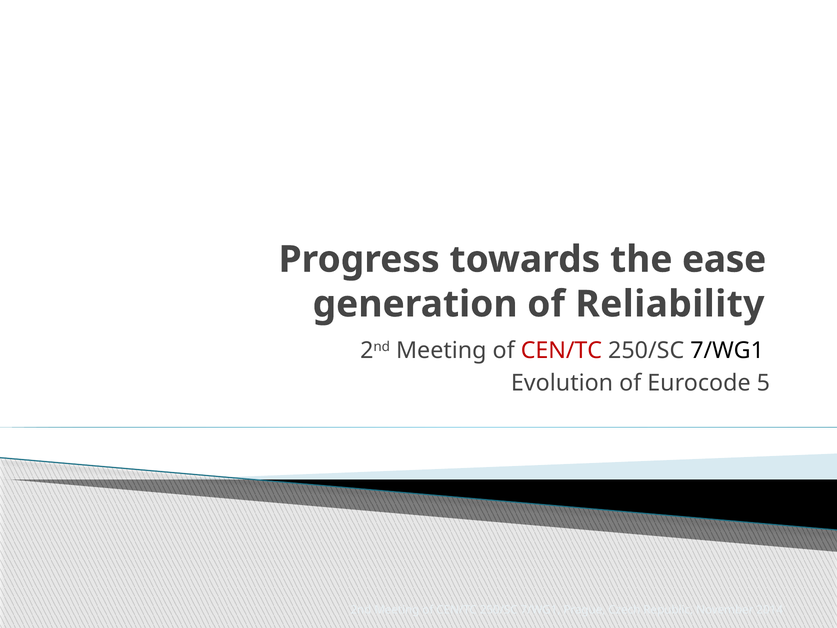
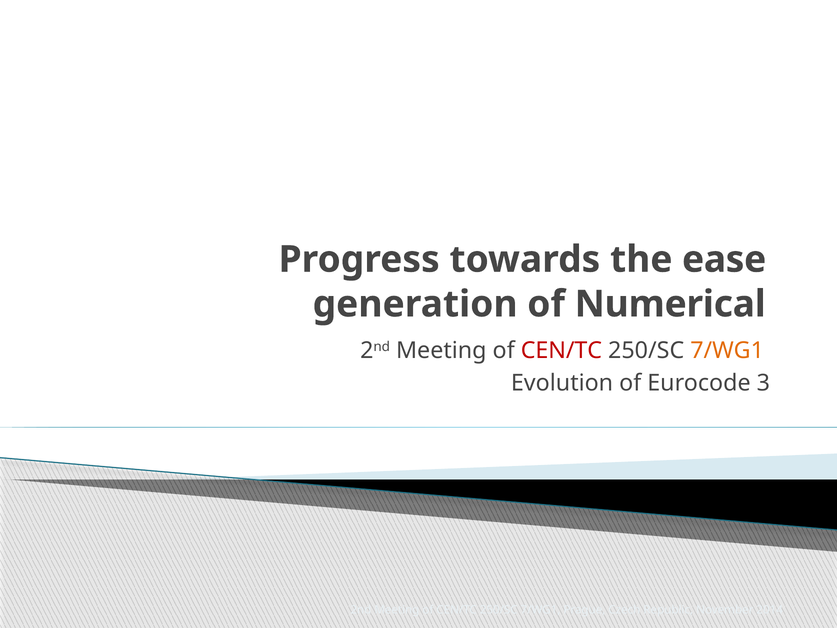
Reliability: Reliability -> Numerical (670, 304)
7/WG1 colour: black -> orange (727, 350)
5: 5 -> 3 (763, 383)
